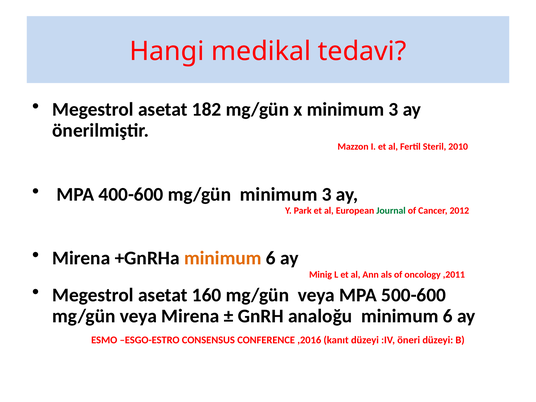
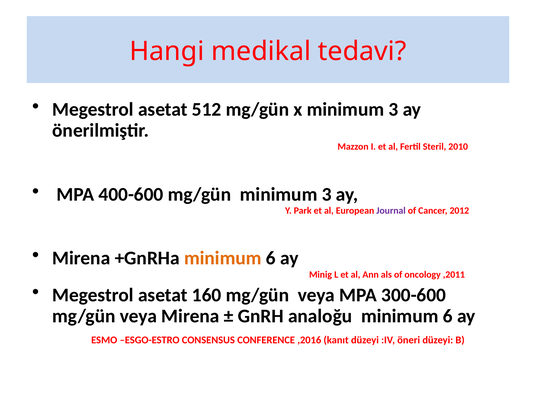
182: 182 -> 512 (207, 109)
Journal colour: green -> purple (391, 211)
500-600: 500-600 -> 300-600 (414, 295)
